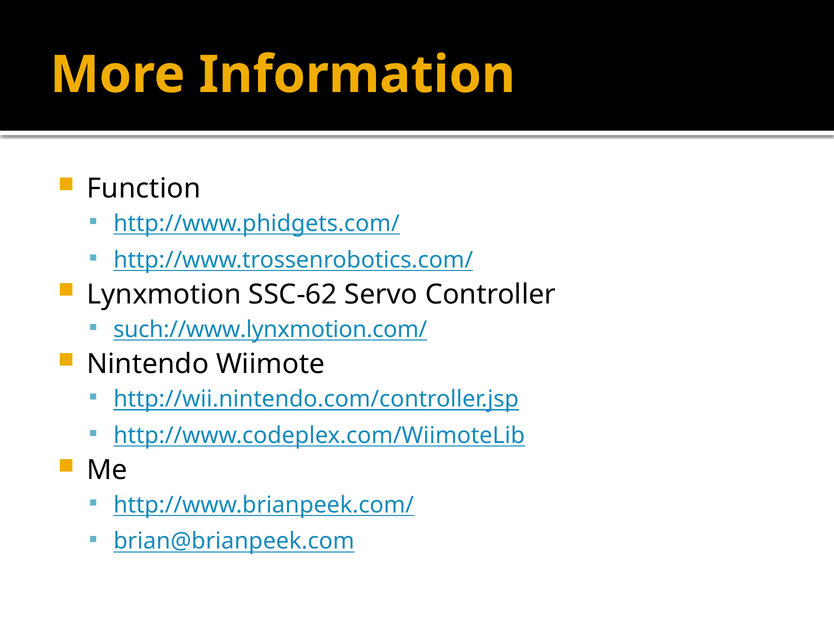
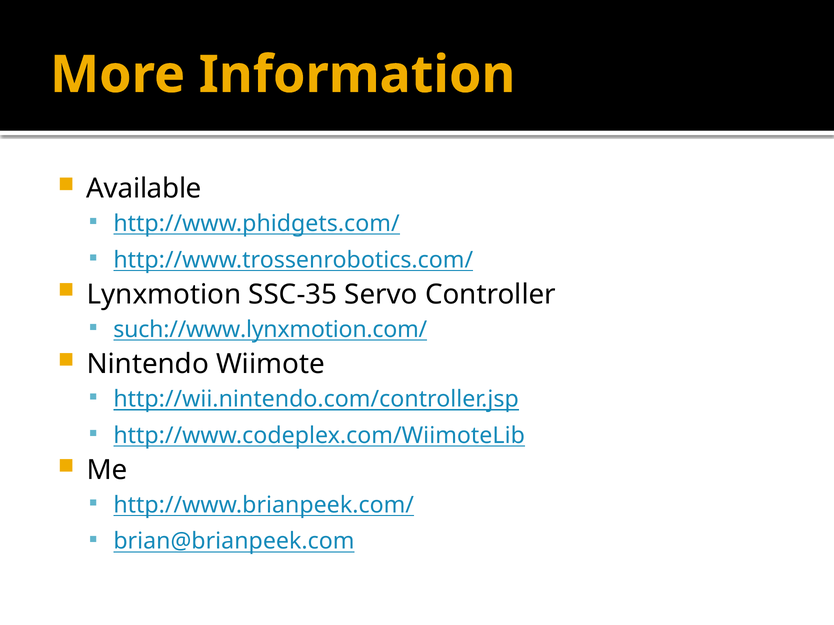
Function: Function -> Available (144, 189)
SSC-62: SSC-62 -> SSC-35 (293, 295)
